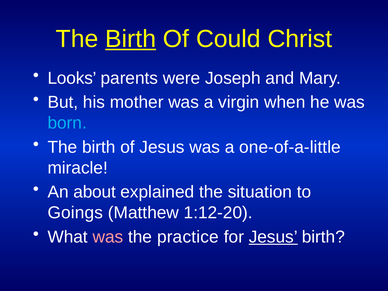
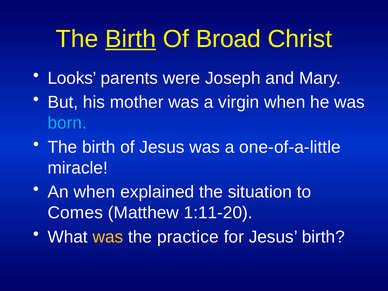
Could: Could -> Broad (228, 39)
An about: about -> when (94, 192)
Goings: Goings -> Comes (75, 213)
1:12-20: 1:12-20 -> 1:11-20 (218, 213)
was colour: pink -> yellow (108, 237)
Jesus underline: present -> none (273, 237)
